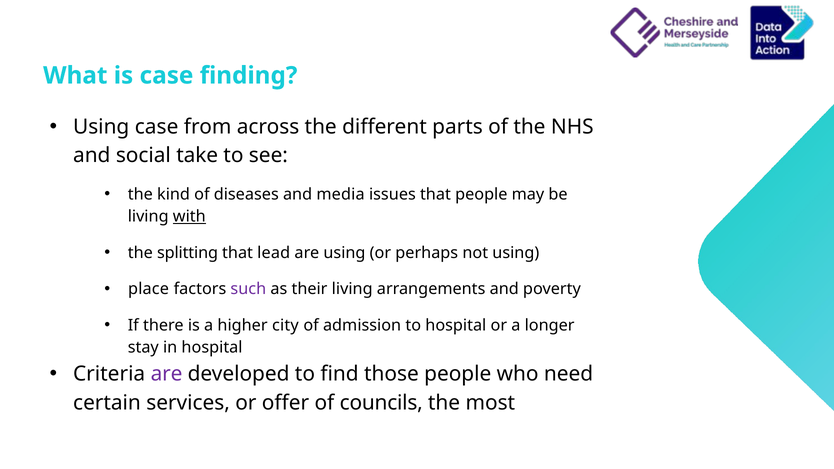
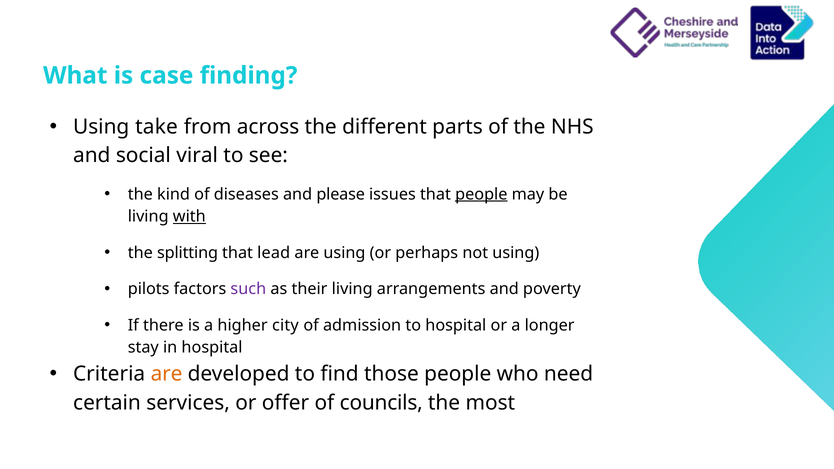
Using case: case -> take (157, 127)
take: take -> viral (197, 156)
media: media -> please (341, 194)
people underline: none -> present (481, 194)
place: place -> pilots (149, 289)
are colour: purple -> orange (167, 374)
